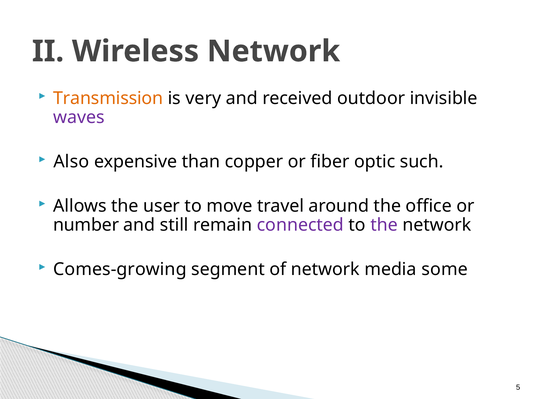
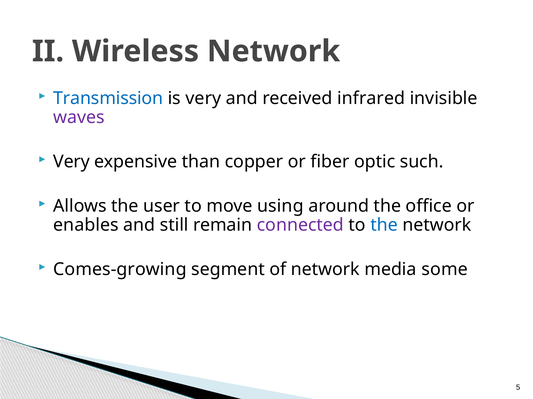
Transmission colour: orange -> blue (108, 98)
outdoor: outdoor -> infrared (371, 98)
Also: Also -> Very (71, 162)
travel: travel -> using (280, 206)
number: number -> enables (86, 225)
the colour: purple -> blue (384, 225)
